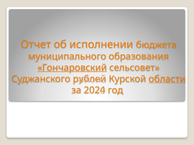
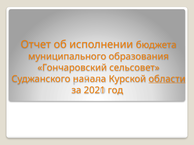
Гончаровский underline: present -> none (72, 68)
рублей: рублей -> начала (90, 79)
2024: 2024 -> 2021 (95, 90)
